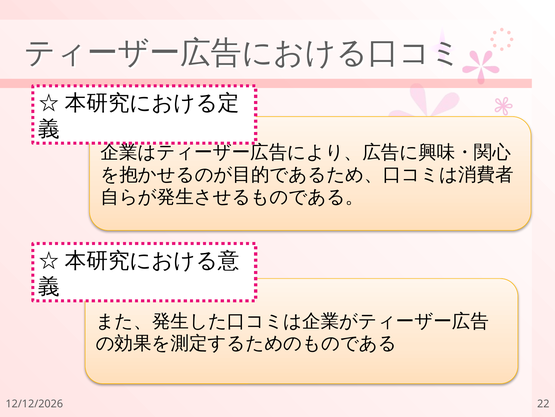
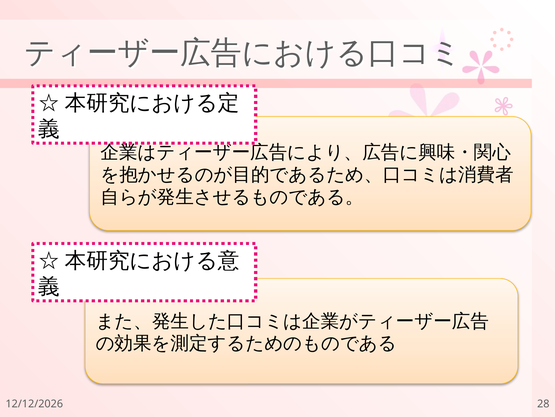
22: 22 -> 28 (543, 403)
